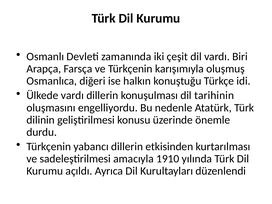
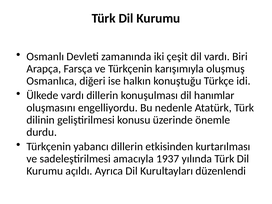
tarihinin: tarihinin -> hanımlar (214, 95)
1910: 1910 -> 1937 (168, 159)
